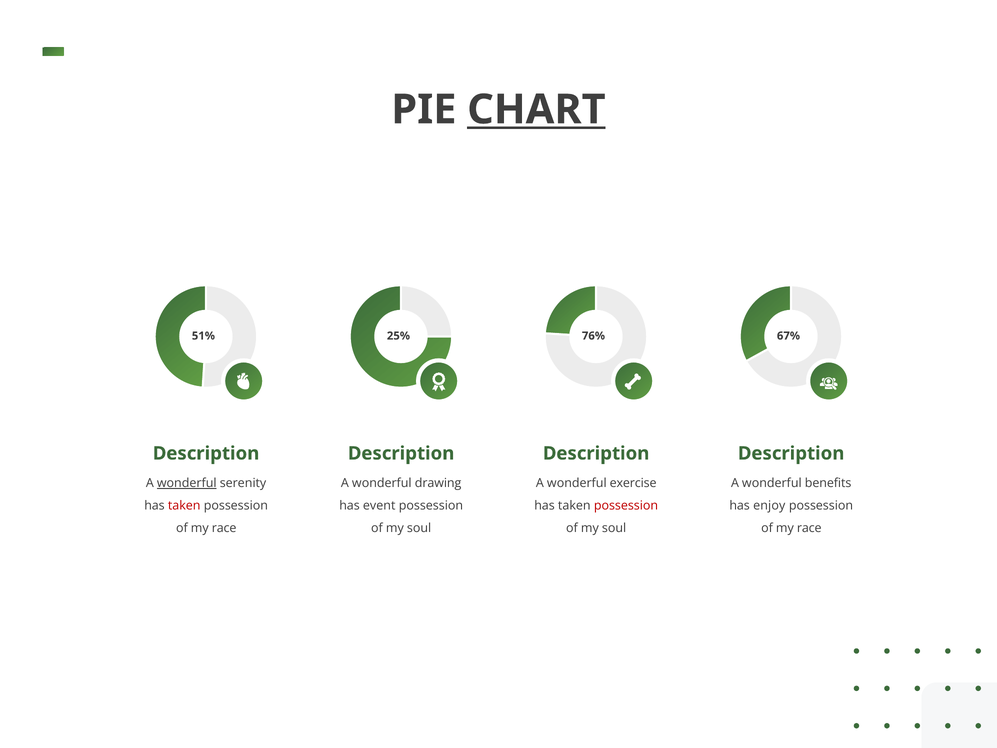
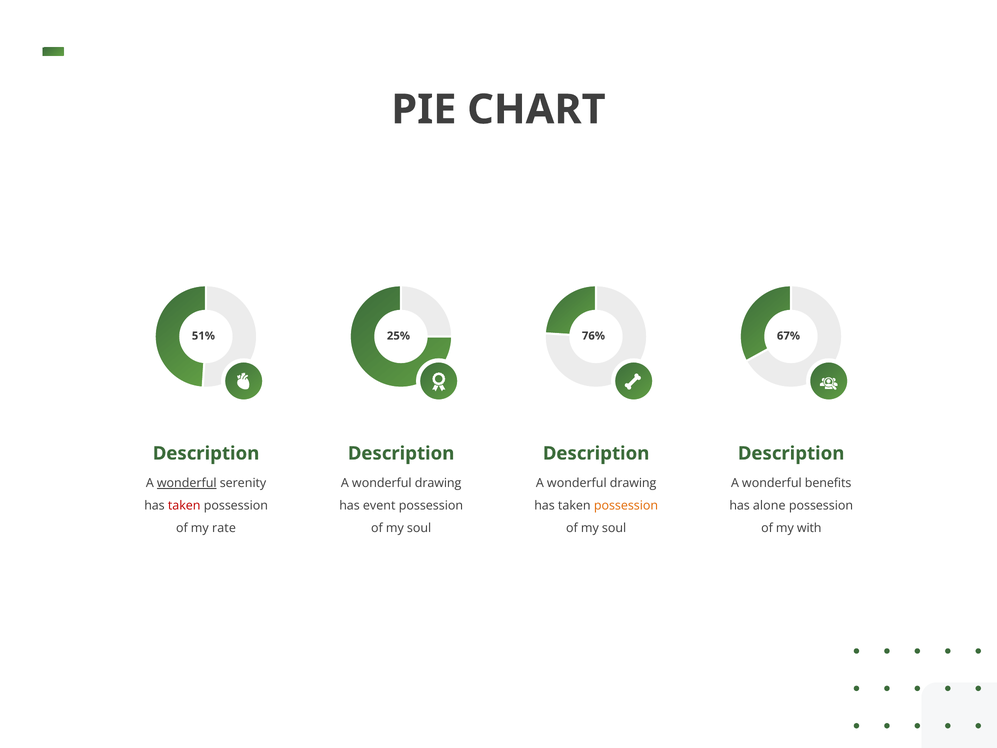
CHART underline: present -> none (536, 110)
exercise: exercise -> drawing (633, 483)
possession colour: red -> orange (626, 506)
enjoy: enjoy -> alone (769, 506)
race: race -> rate (224, 528)
race: race -> with (809, 528)
